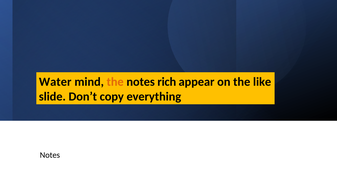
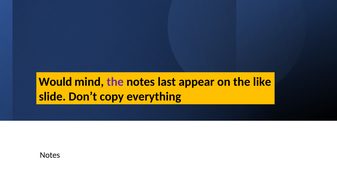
Water: Water -> Would (55, 82)
the colour: orange -> purple (115, 82)
rich: rich -> last (167, 82)
